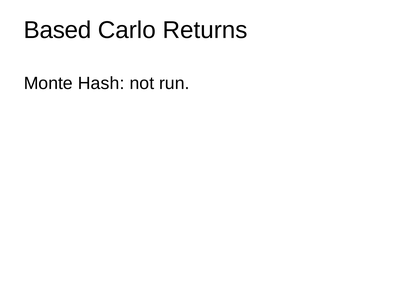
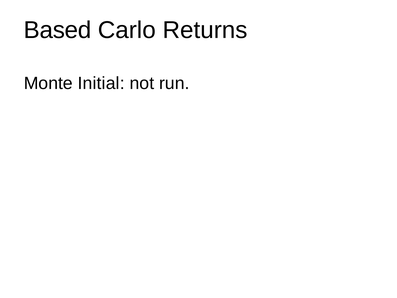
Hash: Hash -> Initial (101, 83)
